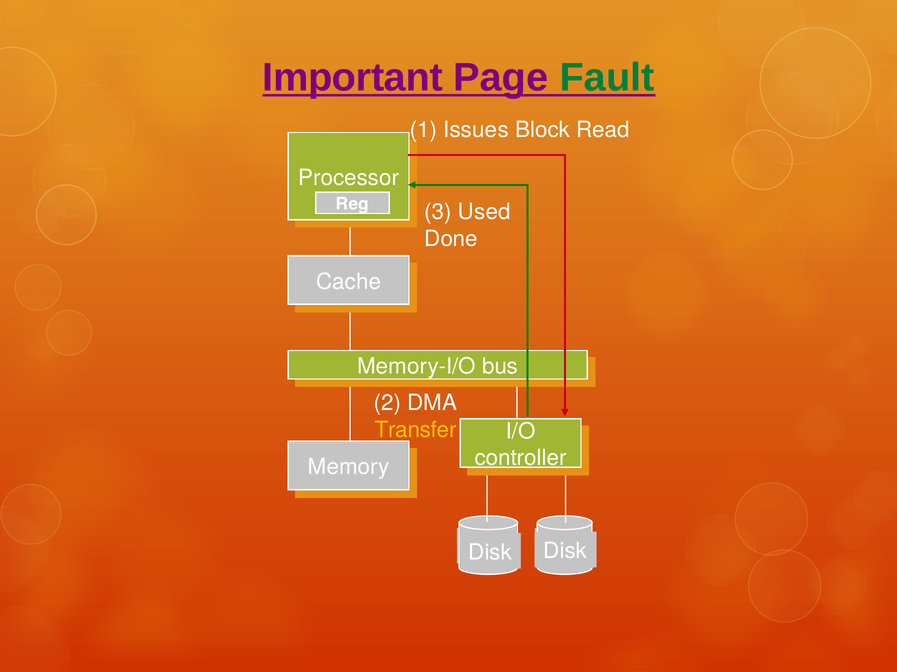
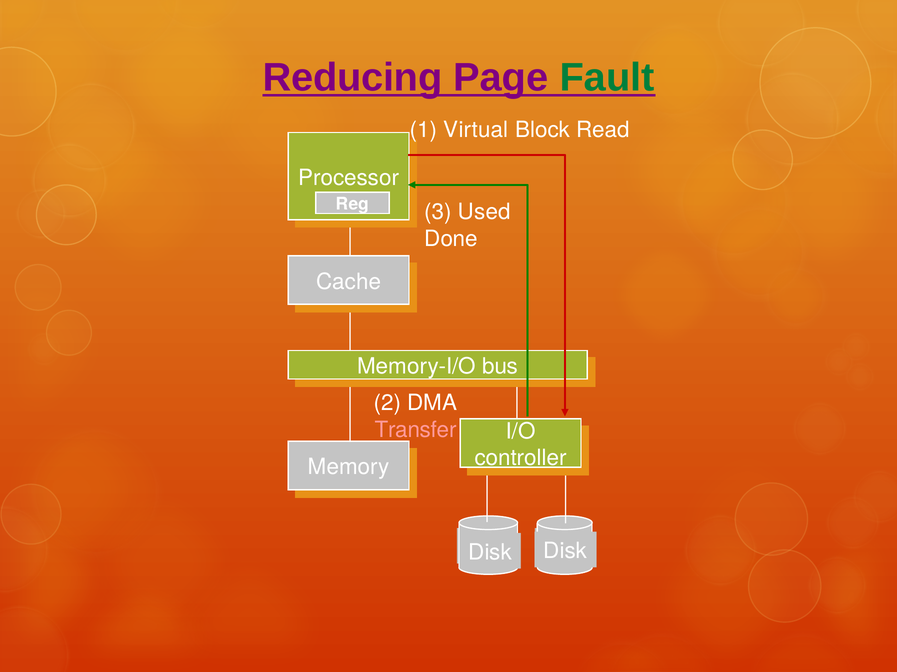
Important: Important -> Reducing (353, 78)
Issues: Issues -> Virtual (476, 130)
Transfer colour: yellow -> pink (416, 430)
